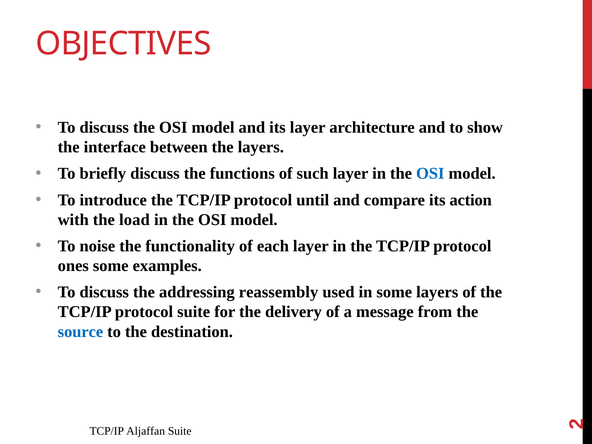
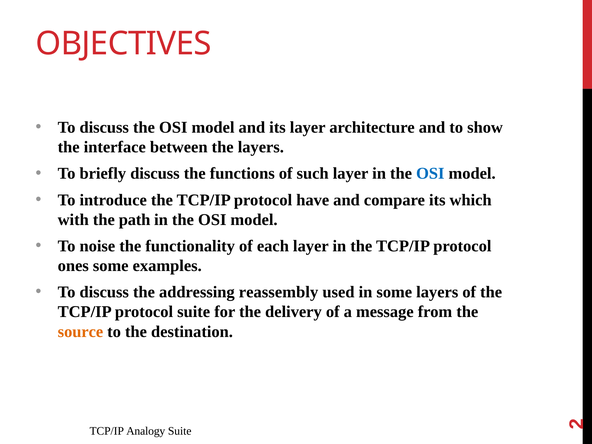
until: until -> have (313, 200)
action: action -> which (471, 200)
load: load -> path (135, 220)
source colour: blue -> orange (80, 332)
Aljaffan: Aljaffan -> Analogy (146, 431)
